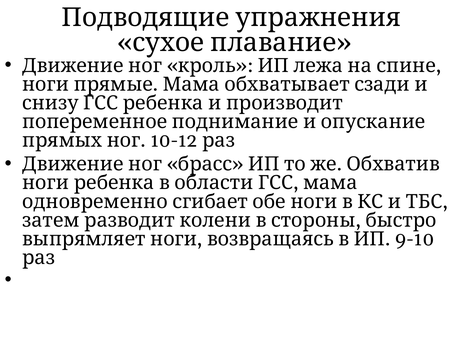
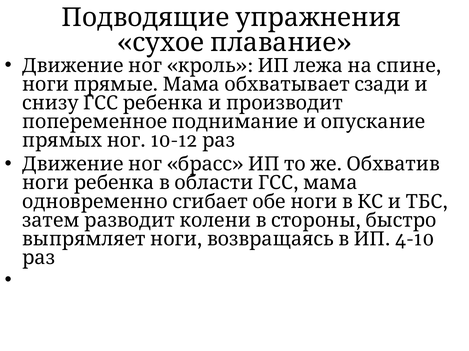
9-10: 9-10 -> 4-10 (415, 240)
